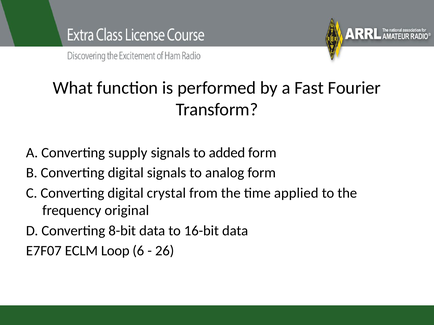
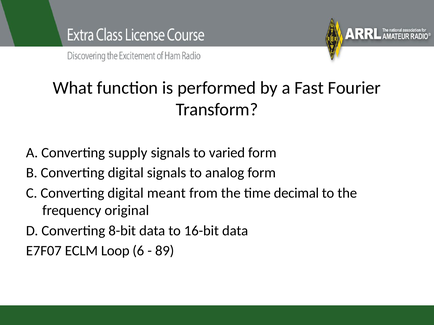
added: added -> varied (227, 153)
crystal: crystal -> meant (166, 193)
applied: applied -> decimal (296, 193)
26: 26 -> 89 (165, 251)
